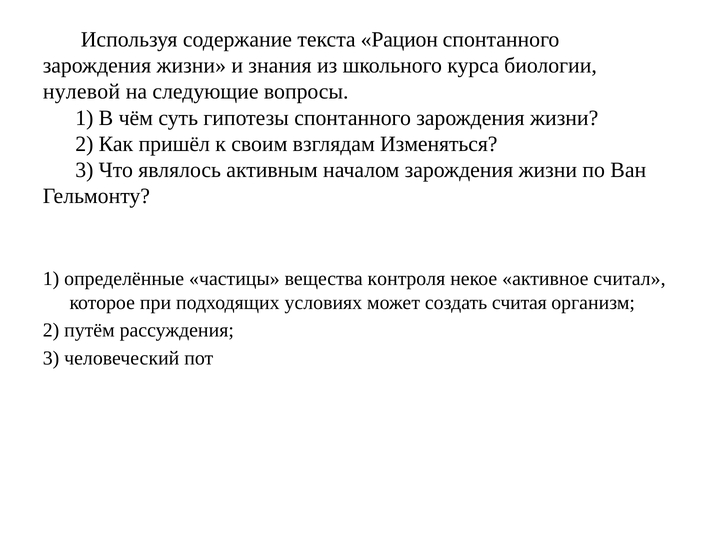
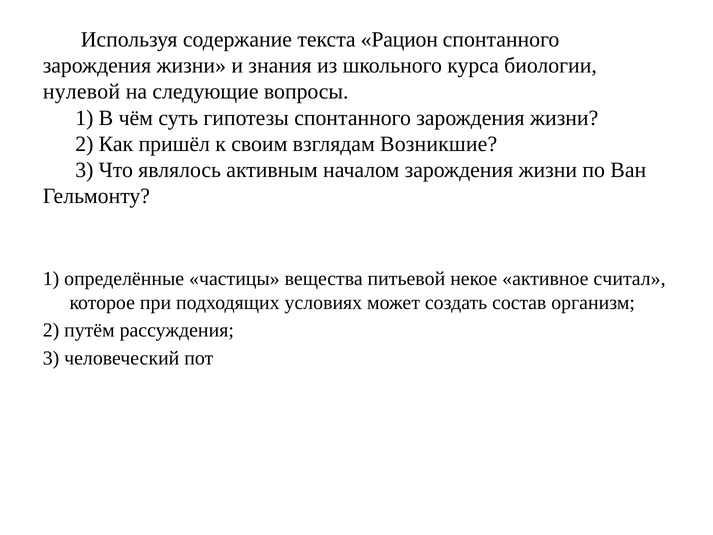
Изменяться: Изменяться -> Возникшие (439, 144)
контроля: контроля -> питьевой (406, 279)
считая: считая -> состав (519, 302)
